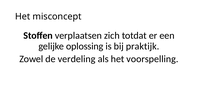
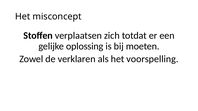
praktijk: praktijk -> moeten (143, 46)
verdeling: verdeling -> verklaren (77, 59)
